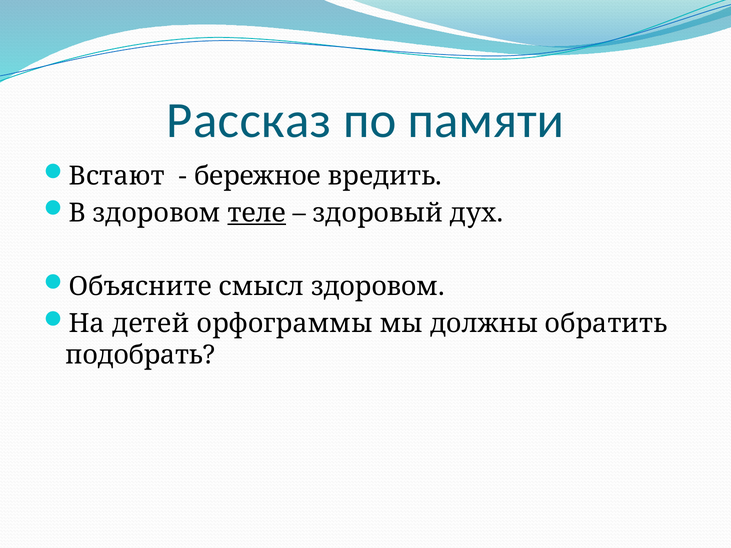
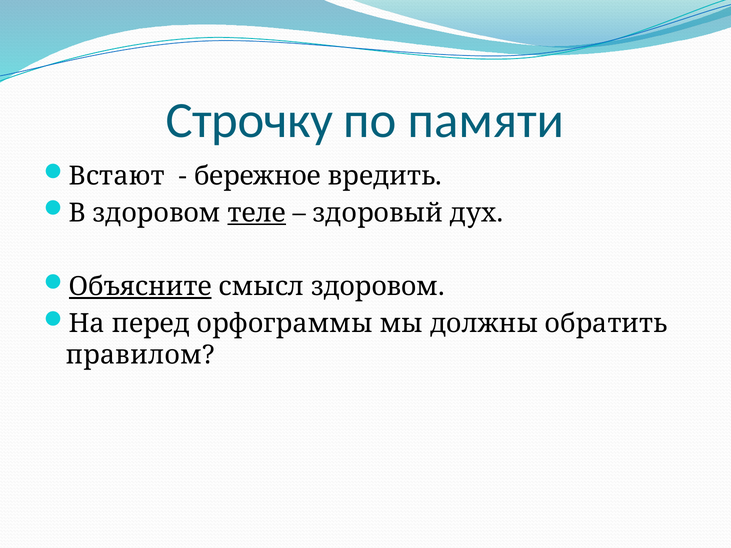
Рассказ: Рассказ -> Строчку (249, 121)
Объясните underline: none -> present (140, 287)
детей: детей -> перед (151, 324)
подобрать: подобрать -> правилом (140, 355)
